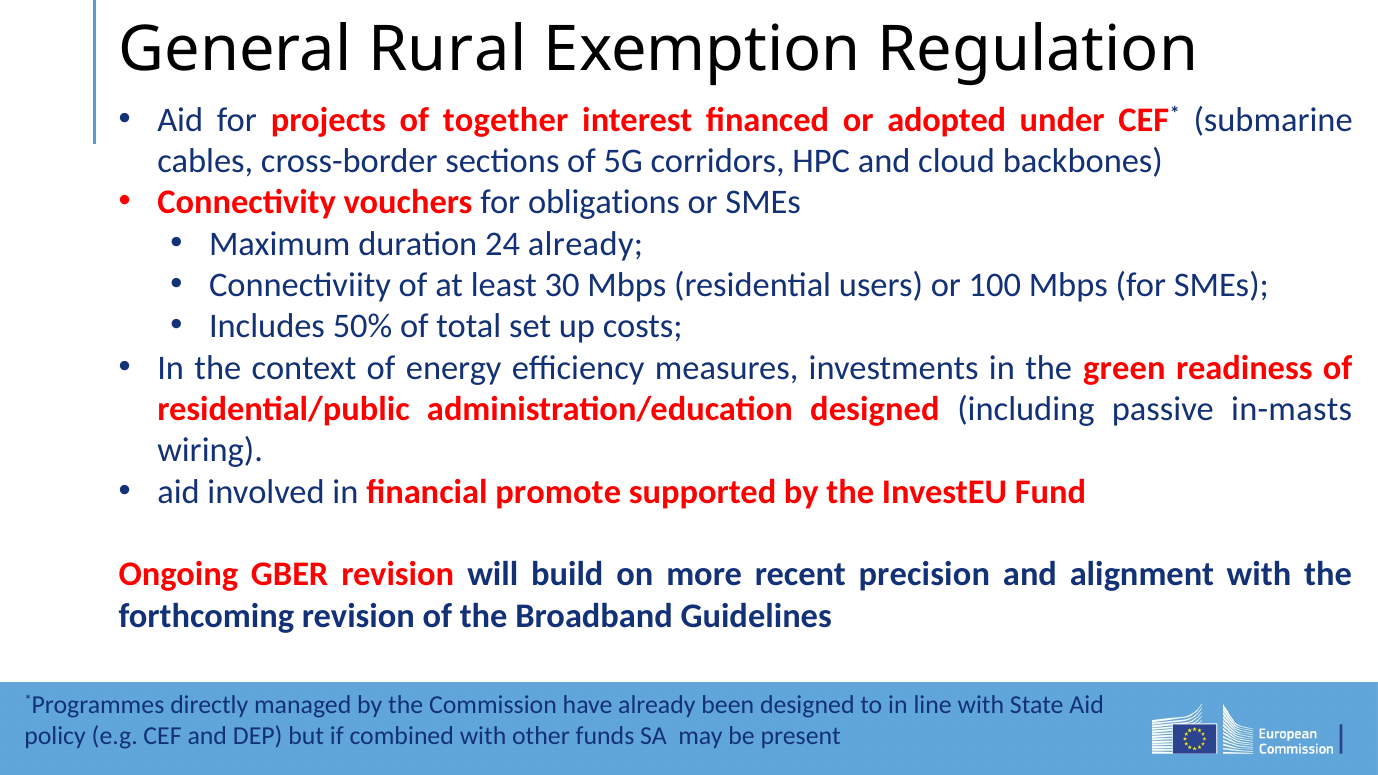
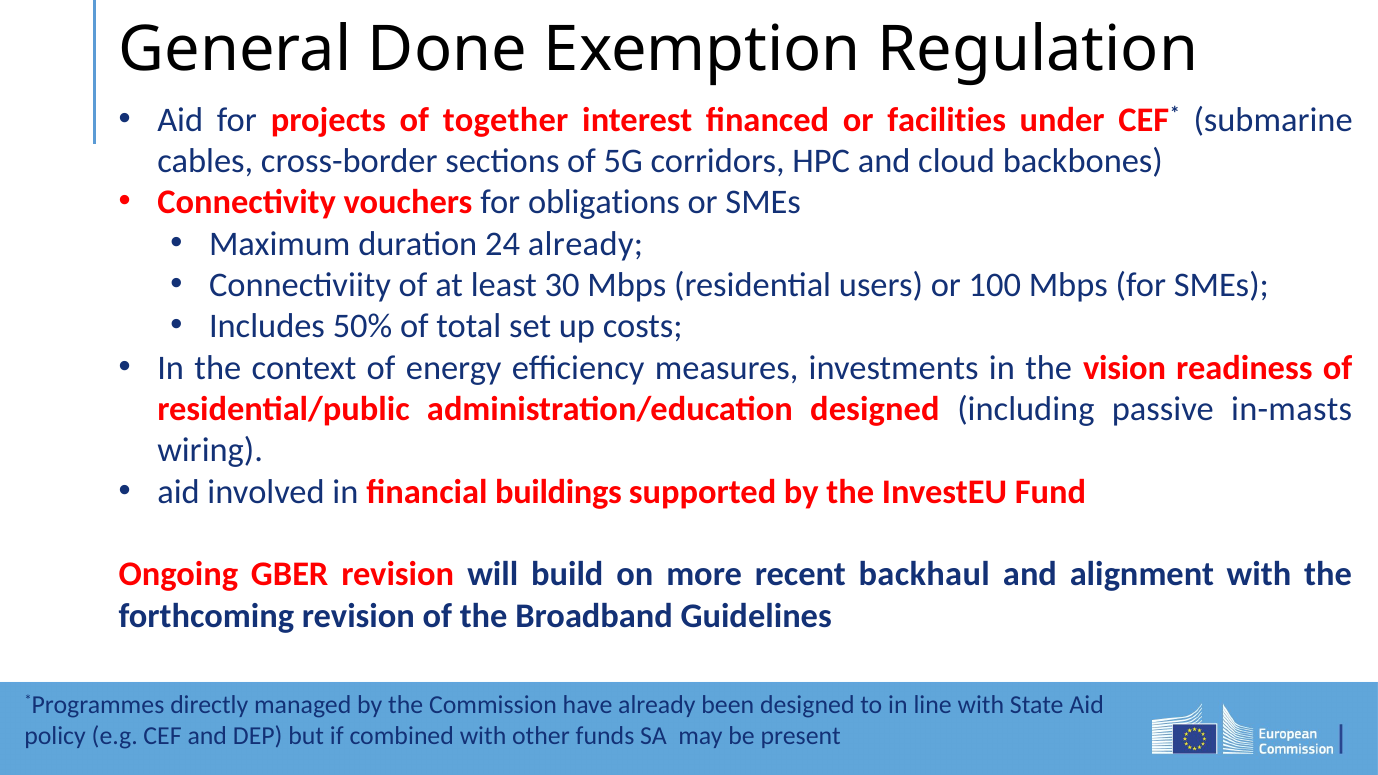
Rural: Rural -> Done (448, 50)
adopted: adopted -> facilities (947, 120)
green: green -> vision (1125, 368)
promote: promote -> buildings (558, 492)
precision: precision -> backhaul (924, 575)
